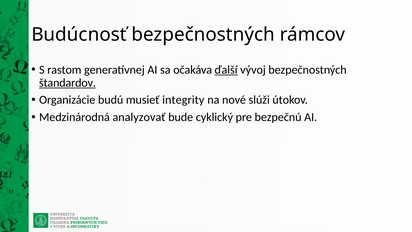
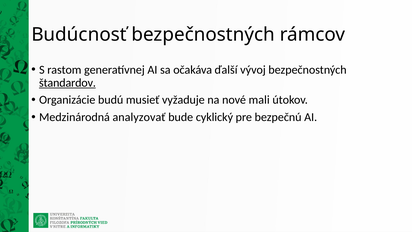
ďalší underline: present -> none (226, 70)
integrity: integrity -> vyžaduje (183, 100)
slúži: slúži -> mali (259, 100)
